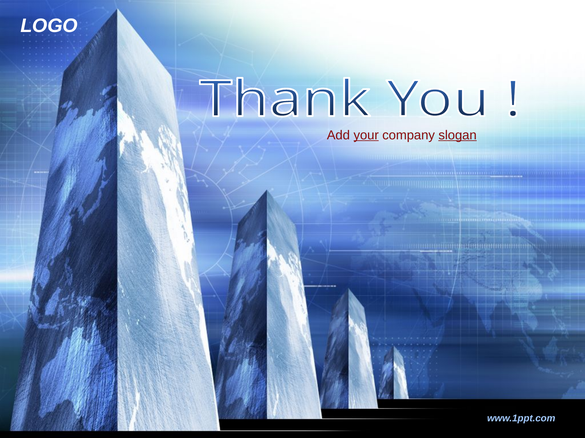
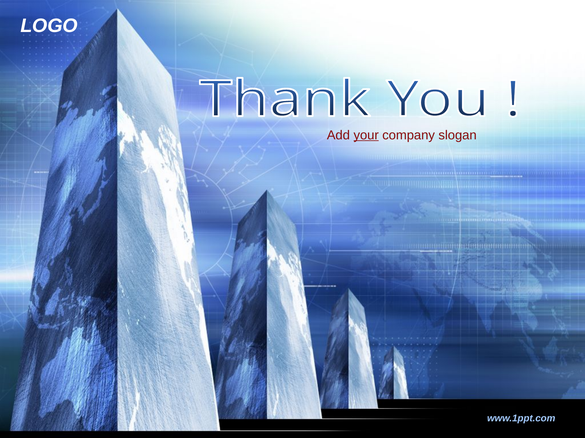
slogan underline: present -> none (458, 135)
